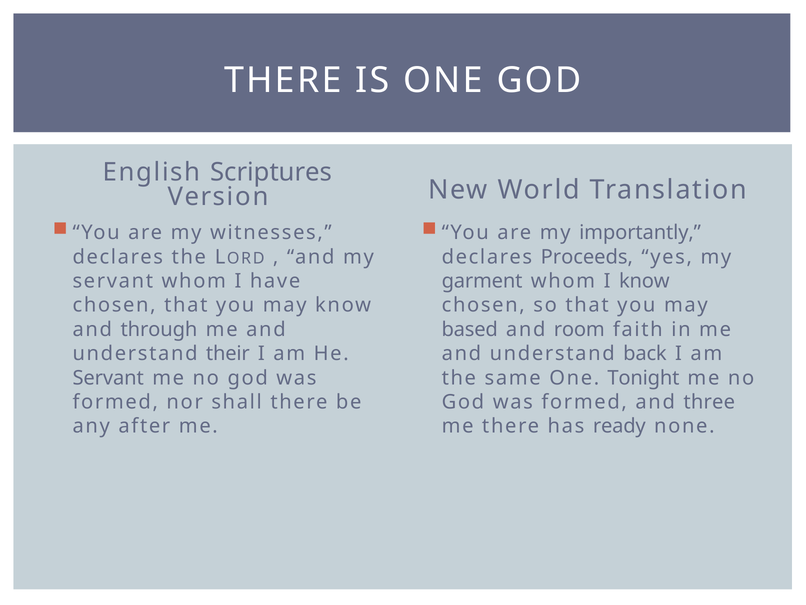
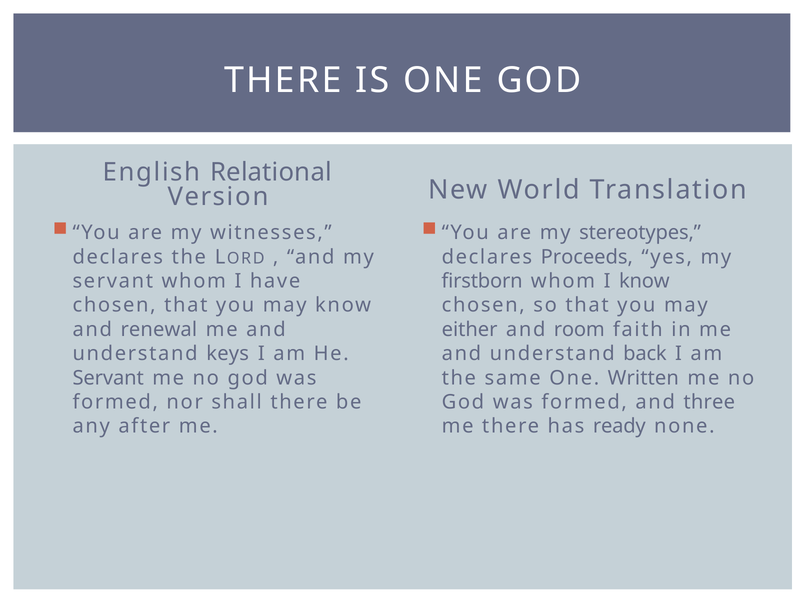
Scriptures: Scriptures -> Relational (271, 172)
importantly: importantly -> stereotypes (640, 232)
garment: garment -> firstborn (482, 281)
through: through -> renewal (159, 329)
based: based -> either (470, 329)
their: their -> keys (228, 353)
Tonight: Tonight -> Written (643, 378)
